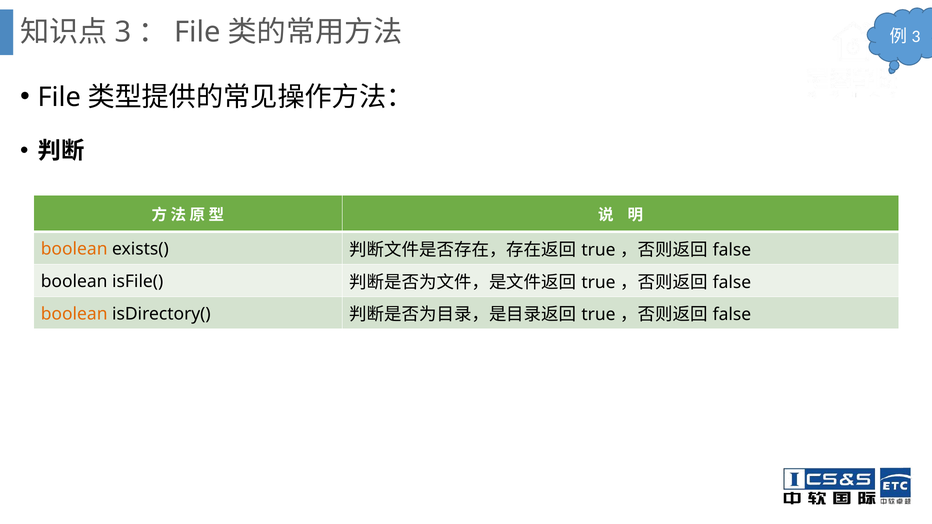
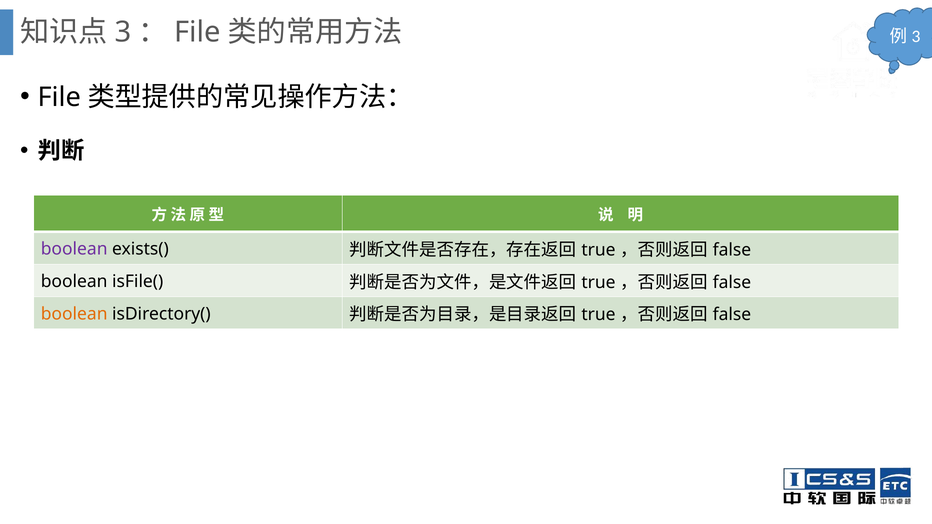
boolean colour: orange -> purple (74, 249)
